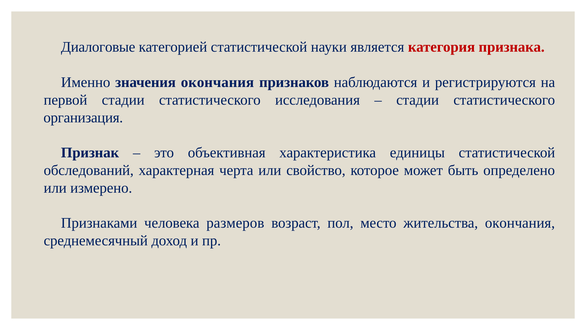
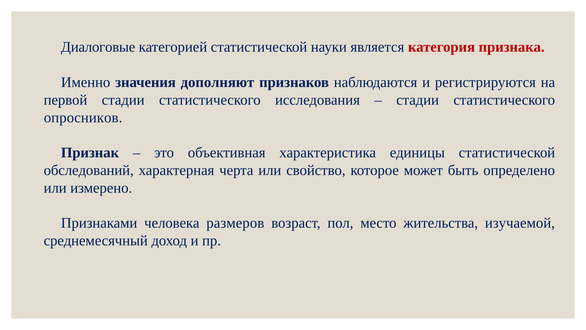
значения окончания: окончания -> дополняют (217, 82)
организация: организация -> опросников (83, 117)
жительства окончания: окончания -> изучаемой (520, 223)
